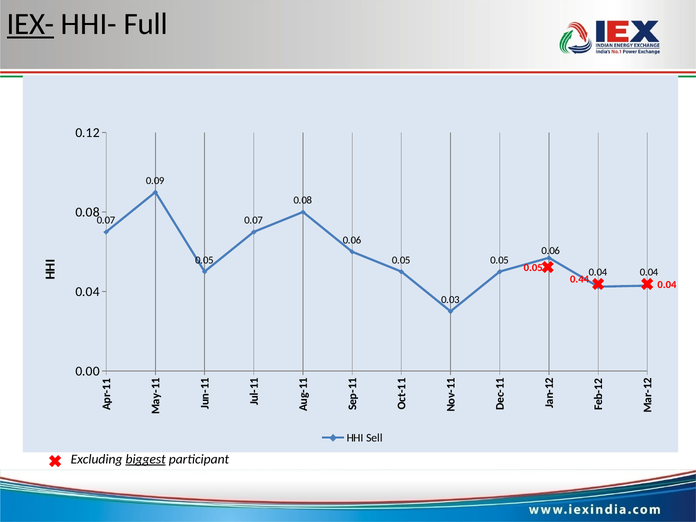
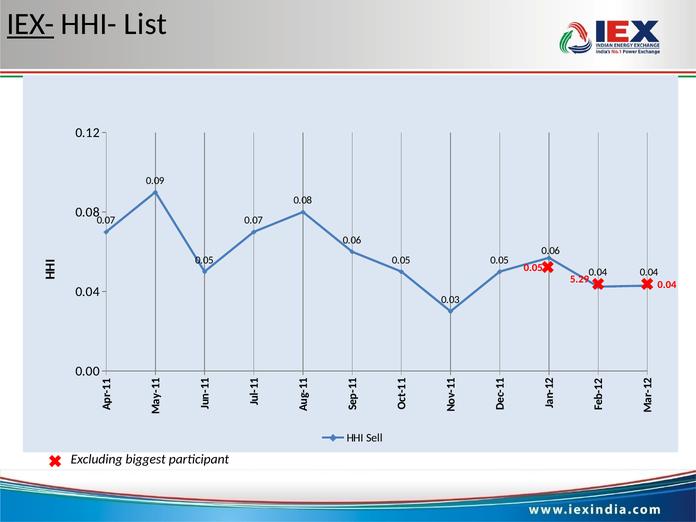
Full: Full -> List (146, 24)
0.44: 0.44 -> 5.29 (580, 279)
biggest underline: present -> none (146, 459)
